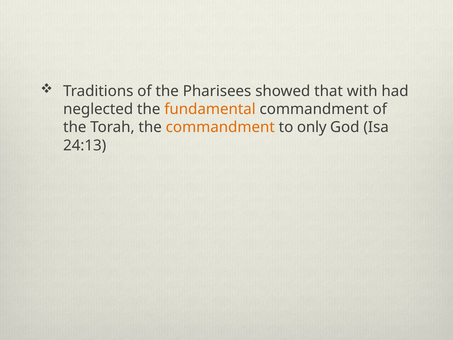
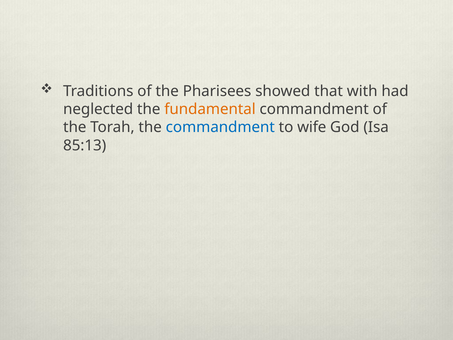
commandment colour: orange -> blue (220, 127)
only: only -> wife (312, 127)
24:13: 24:13 -> 85:13 (85, 145)
